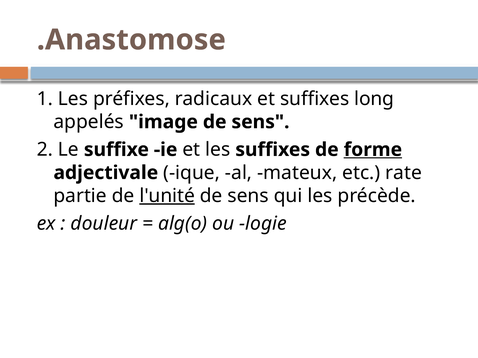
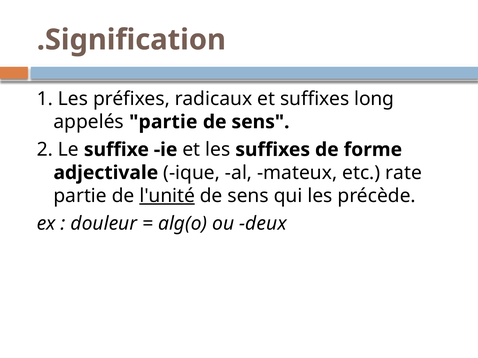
.Anastomose: .Anastomose -> .Signification (131, 40)
appelés image: image -> partie (163, 122)
forme underline: present -> none (373, 150)
logie: logie -> deux (263, 224)
